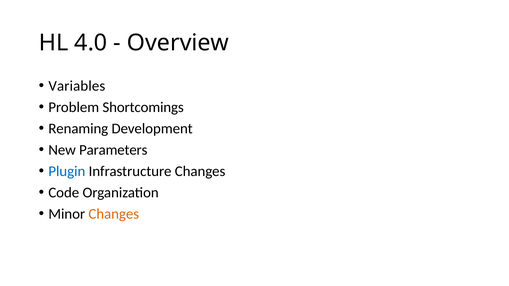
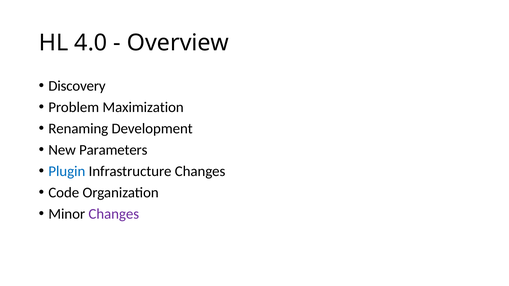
Variables: Variables -> Discovery (77, 86)
Shortcomings: Shortcomings -> Maximization (143, 107)
Changes colour: orange -> purple (114, 214)
